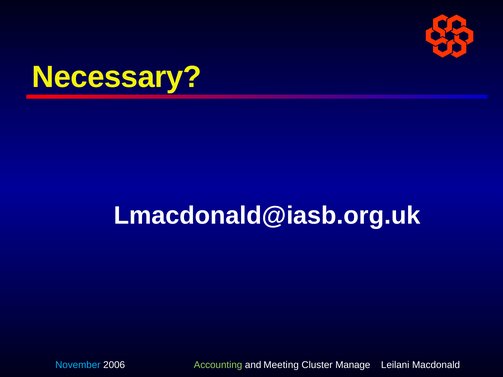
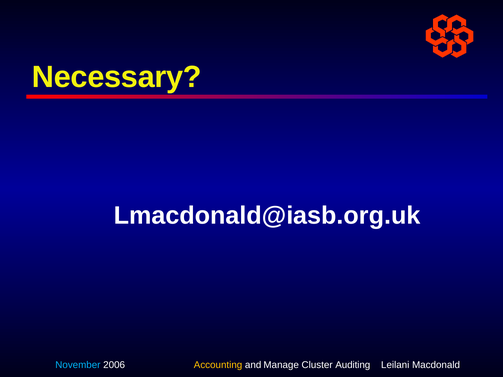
Accounting colour: light green -> yellow (218, 365)
Meeting: Meeting -> Manage (281, 365)
Manage: Manage -> Auditing (353, 365)
